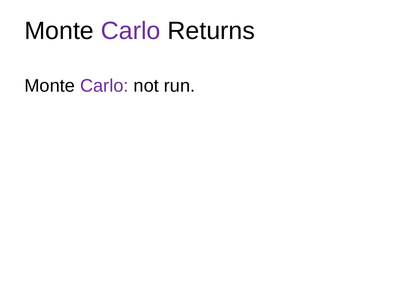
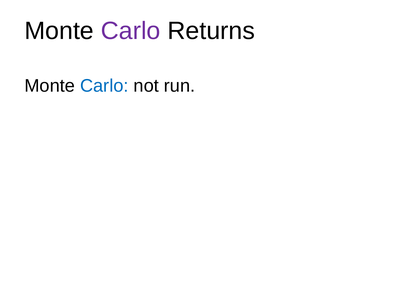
Carlo colour: purple -> blue (104, 86)
